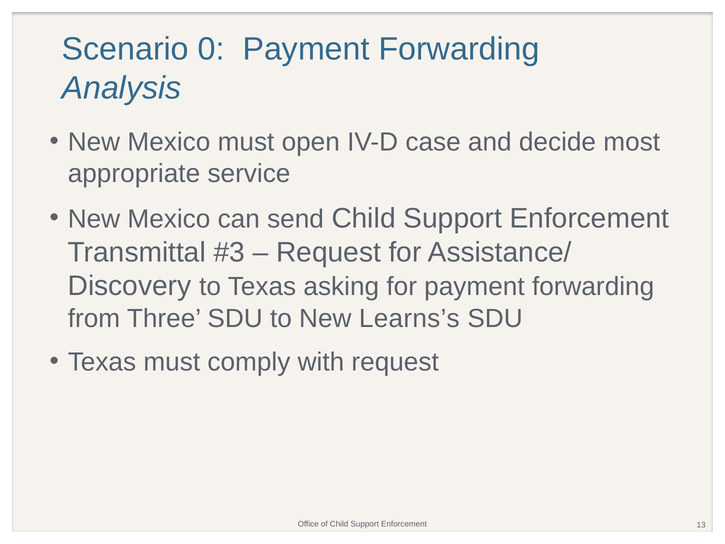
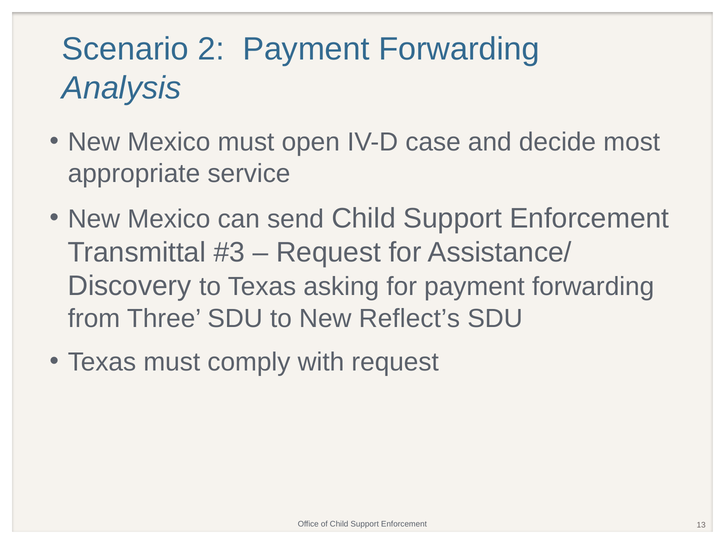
0: 0 -> 2 (211, 49)
Learns’s: Learns’s -> Reflect’s (409, 318)
